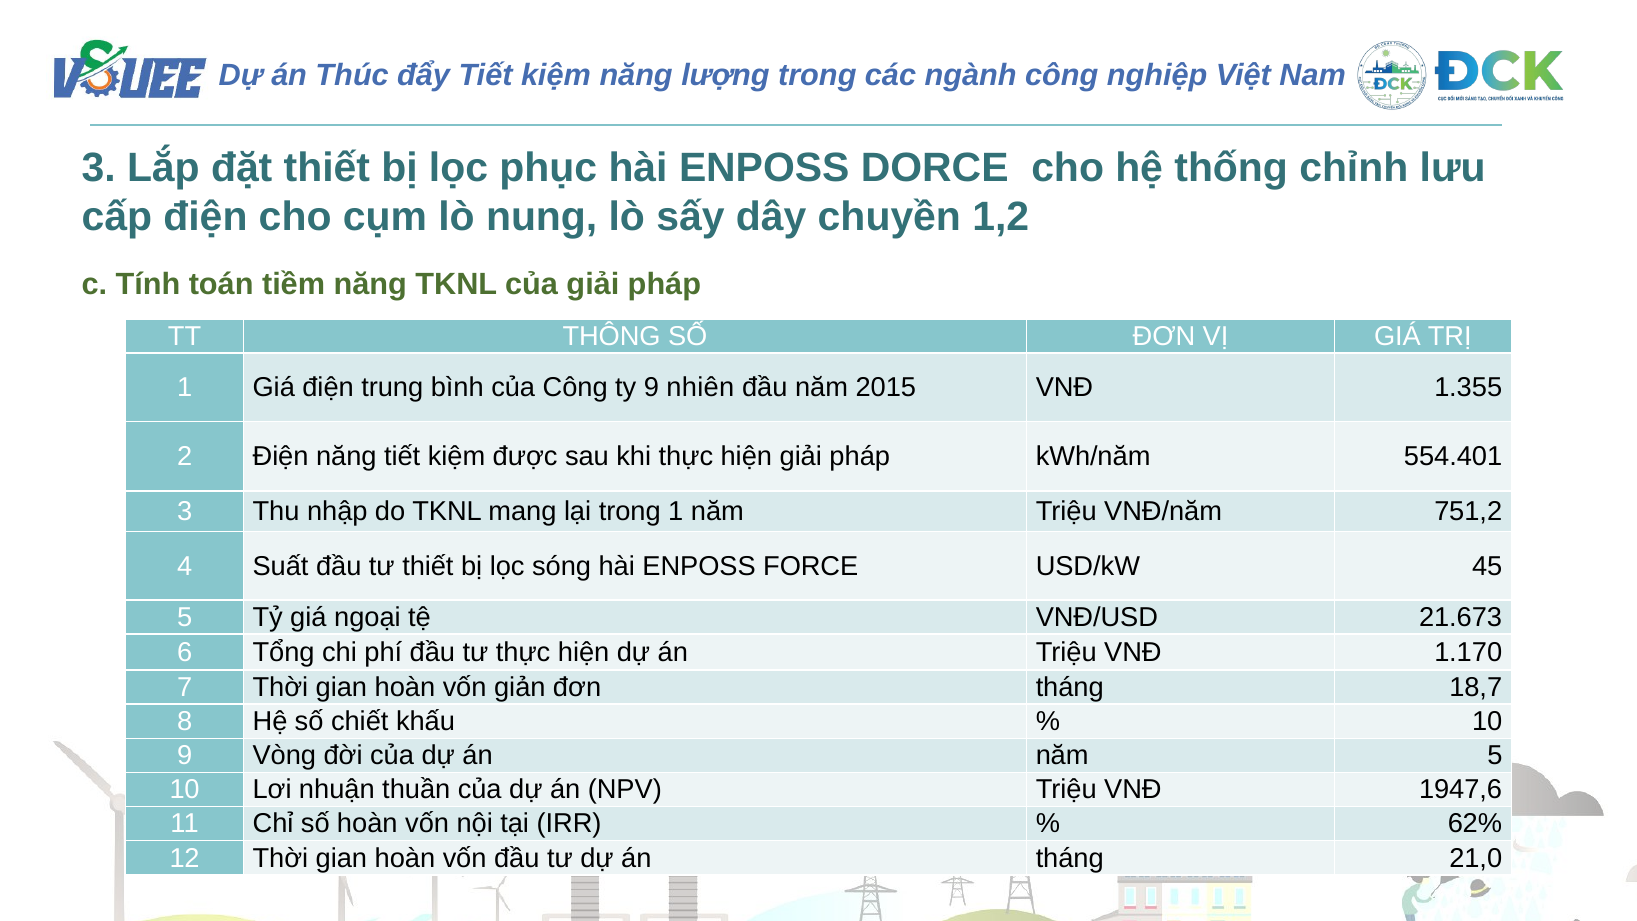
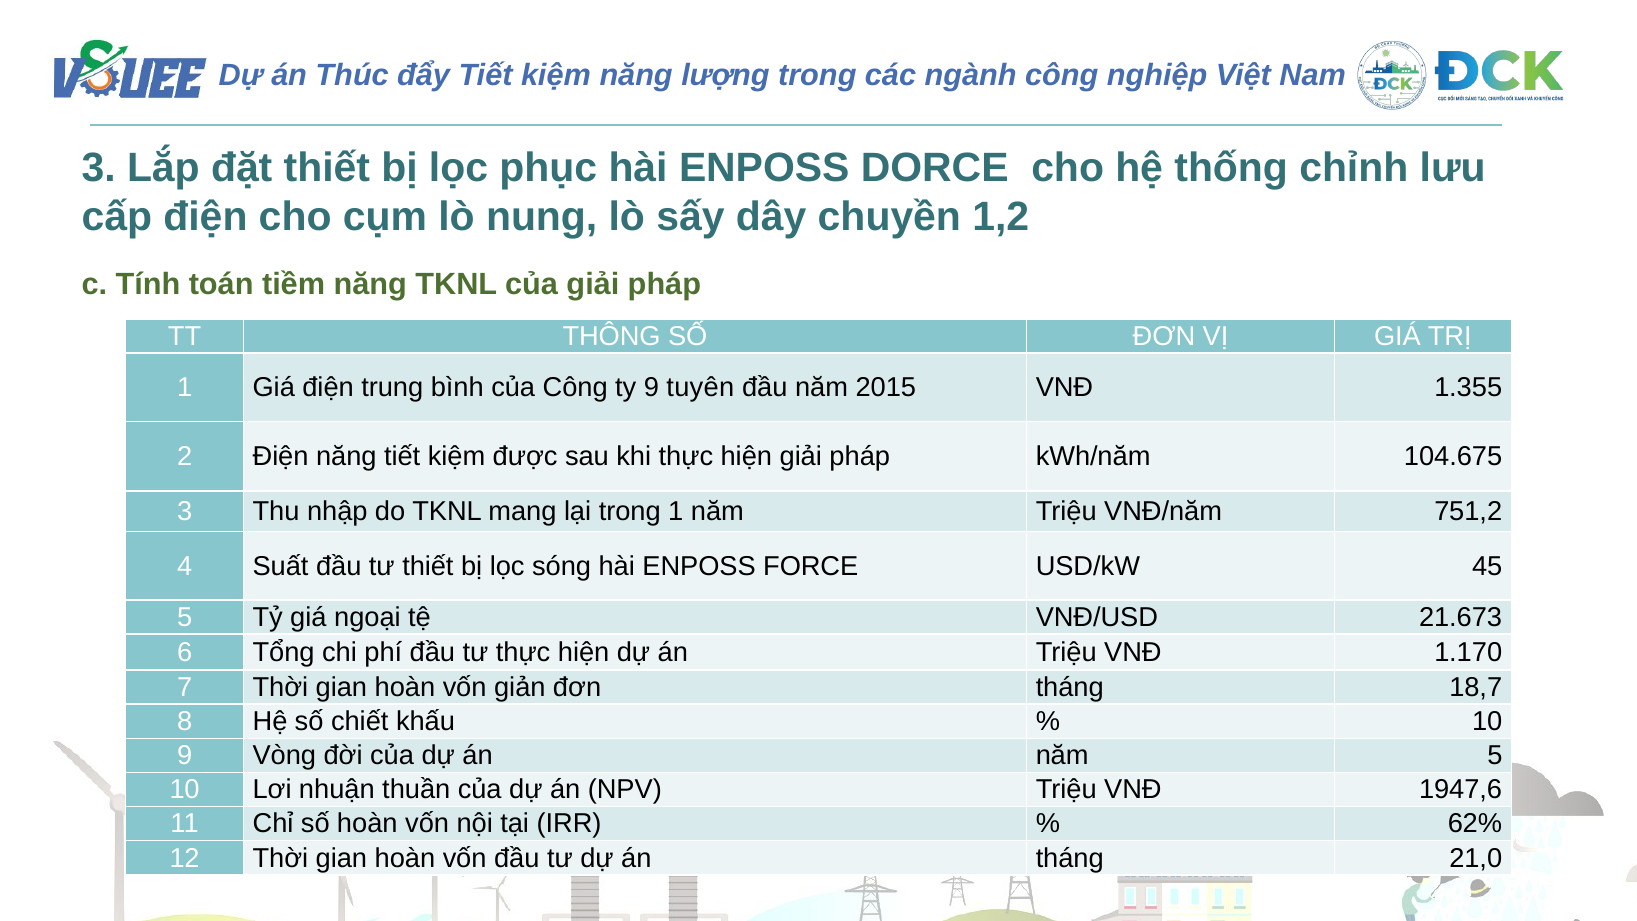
nhiên: nhiên -> tuyên (700, 388)
554.401: 554.401 -> 104.675 (1453, 457)
